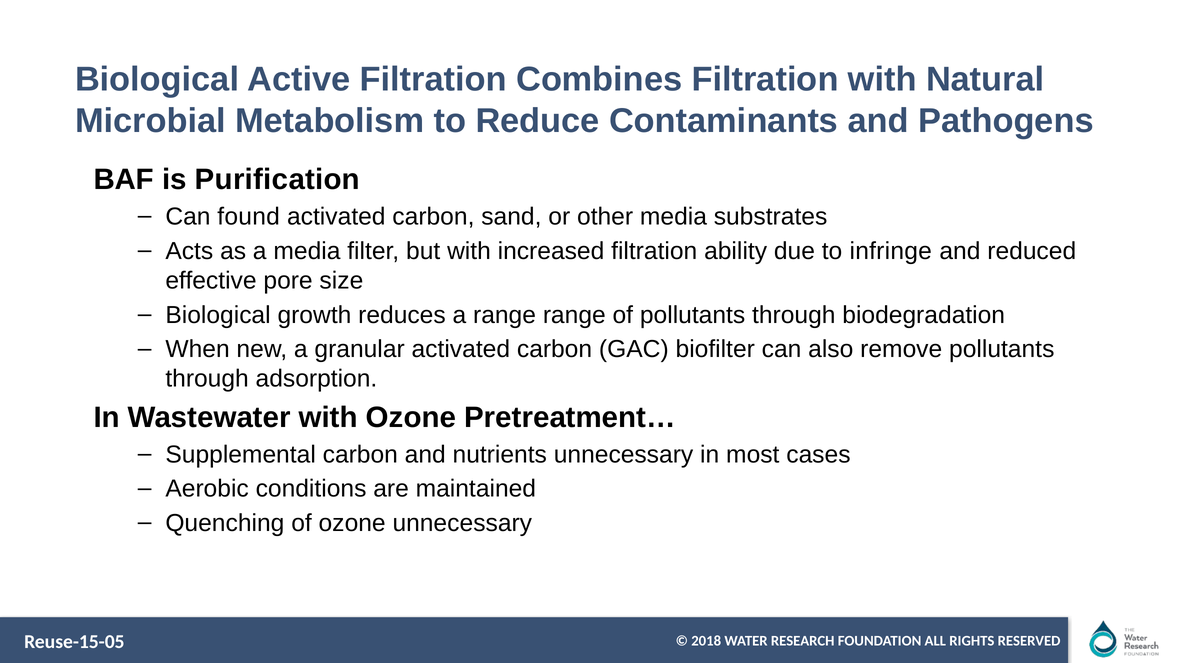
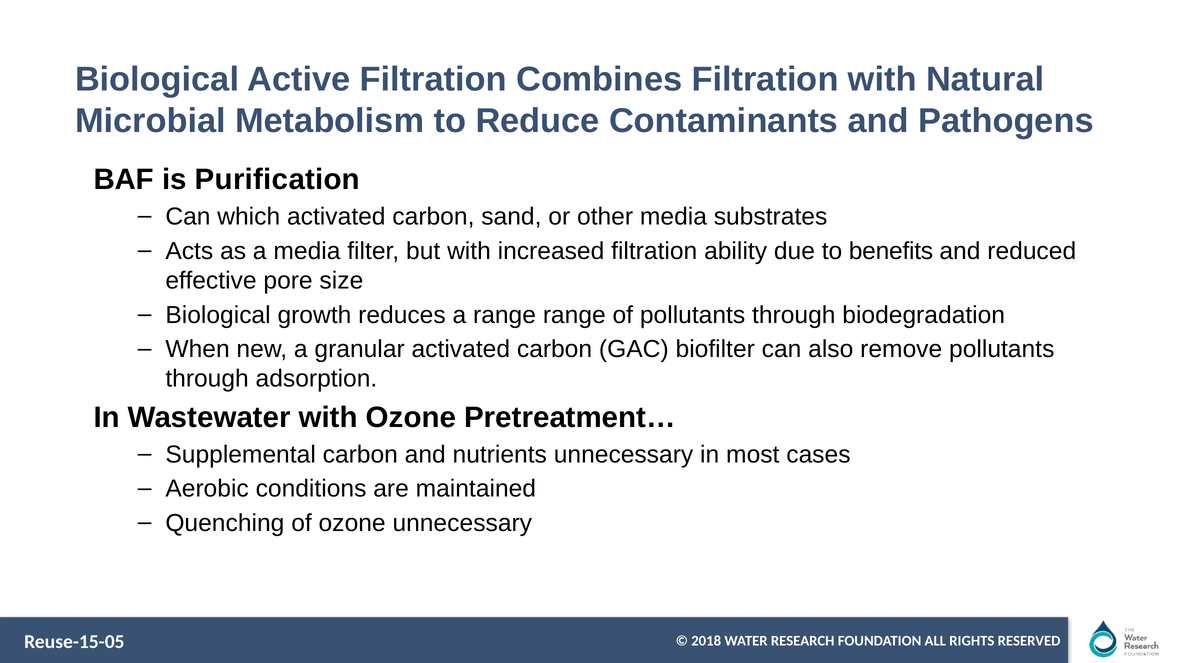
found: found -> which (249, 217)
infringe: infringe -> benefits (891, 251)
